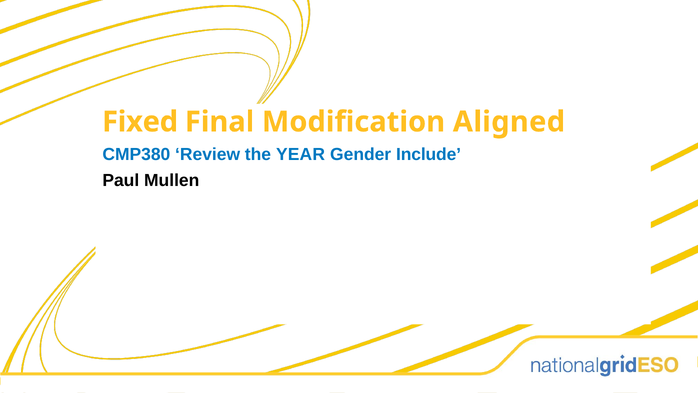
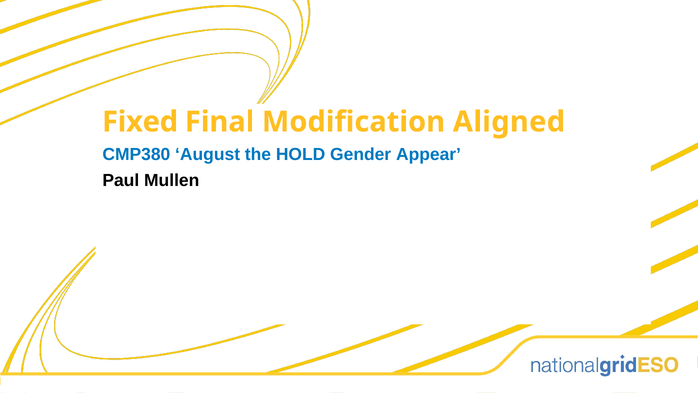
Review: Review -> August (208, 154)
YEAR: YEAR -> HOLD (301, 154)
Include: Include -> Appear (429, 154)
